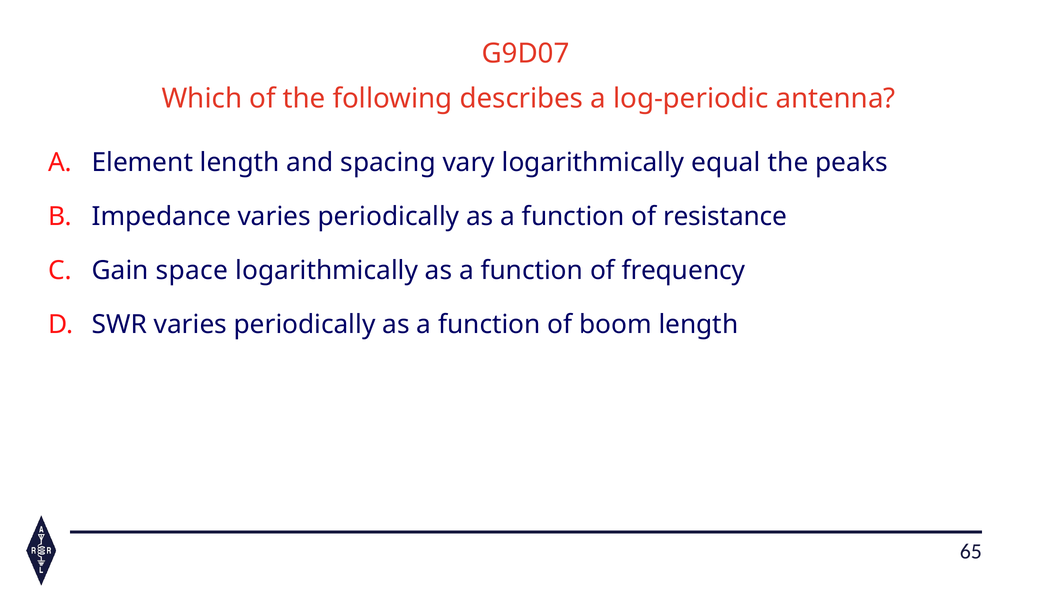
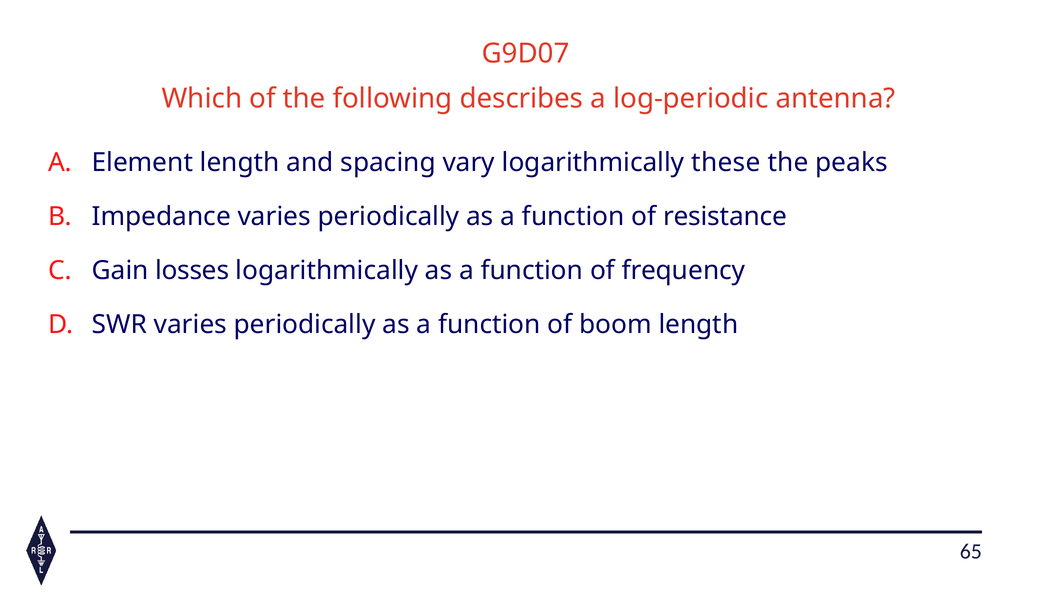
equal: equal -> these (726, 163)
space: space -> losses (192, 271)
